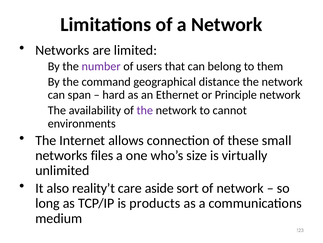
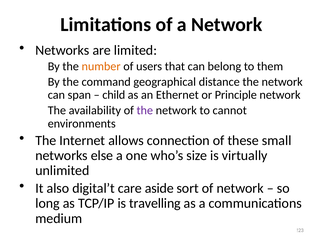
number colour: purple -> orange (101, 66)
hard: hard -> child (114, 95)
files: files -> else (102, 155)
reality’t: reality’t -> digital’t (94, 188)
products: products -> travelling (155, 203)
